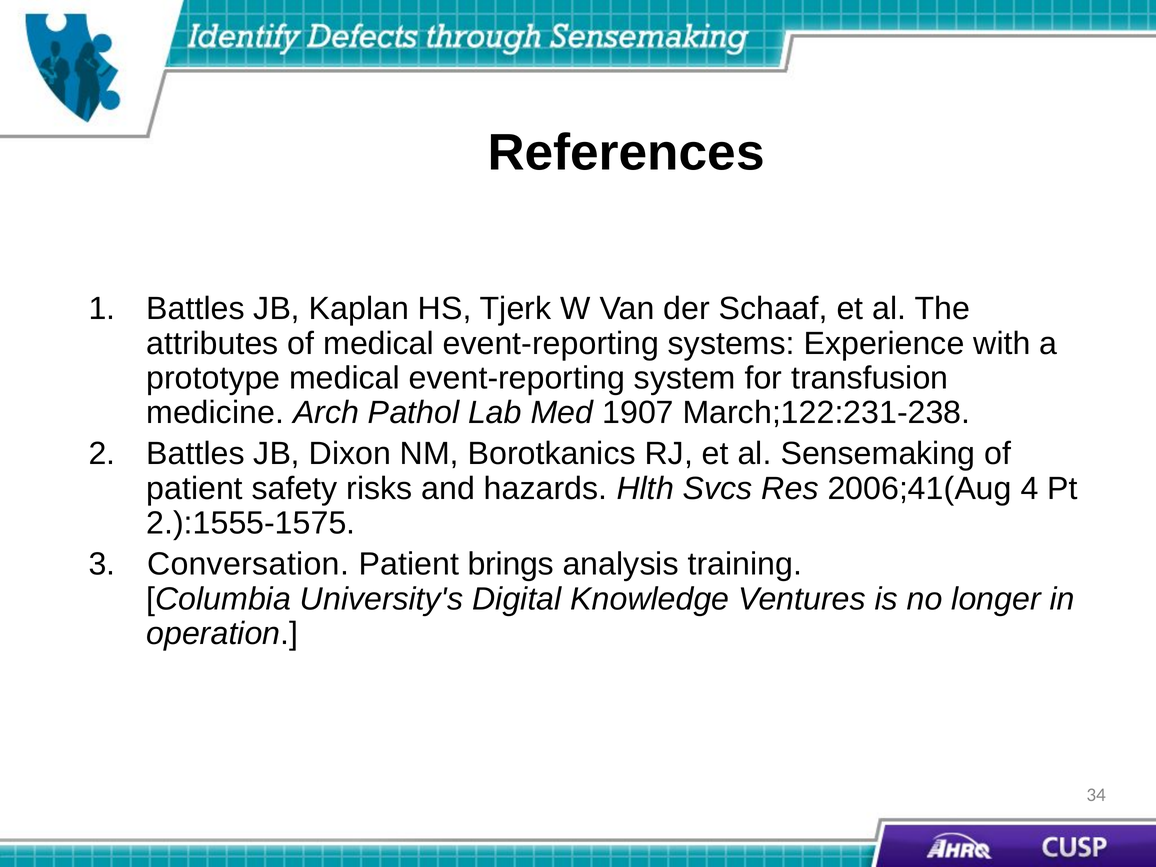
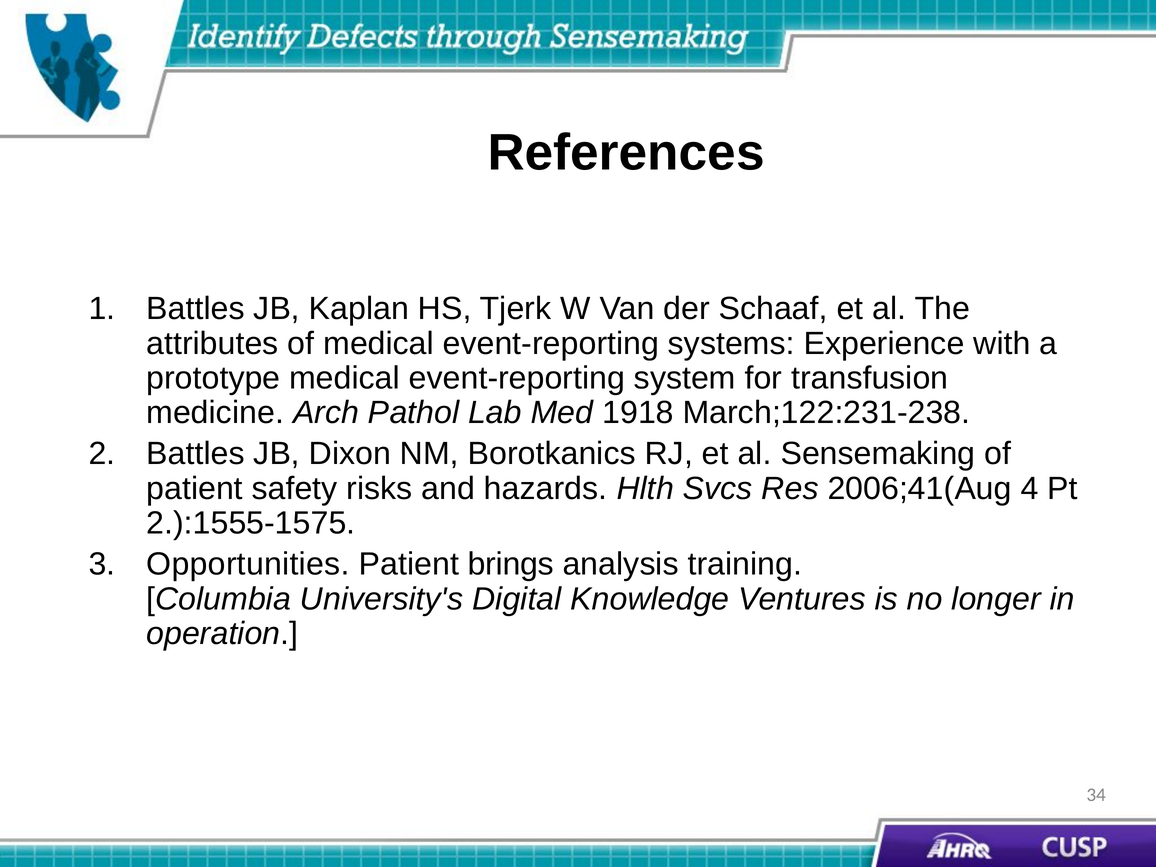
1907: 1907 -> 1918 (638, 413)
Conversation: Conversation -> Opportunities (248, 564)
